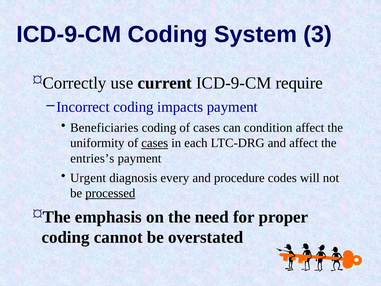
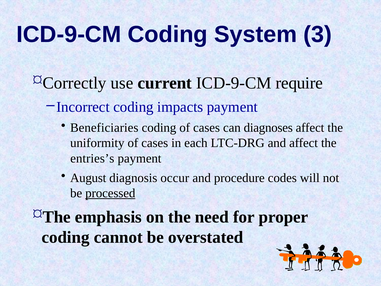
condition: condition -> diagnoses (268, 128)
cases underline: present -> none (155, 143)
Urgent: Urgent -> August (88, 178)
every: every -> occur (175, 178)
